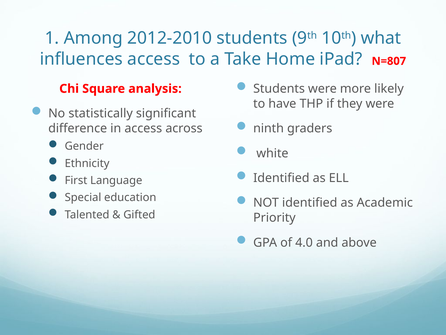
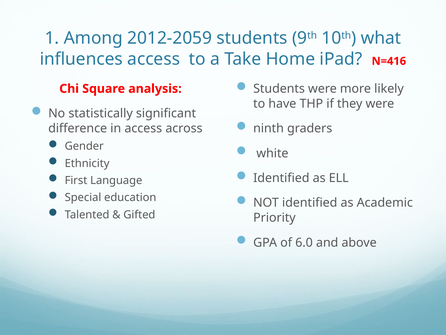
2012-2010: 2012-2010 -> 2012-2059 (170, 38)
N=807: N=807 -> N=416 (389, 61)
4.0: 4.0 -> 6.0 (304, 242)
